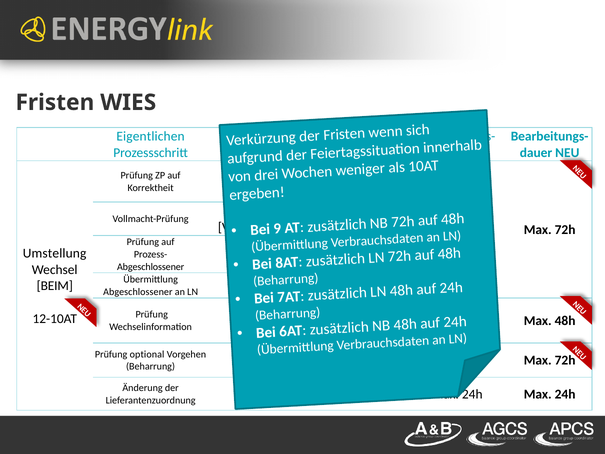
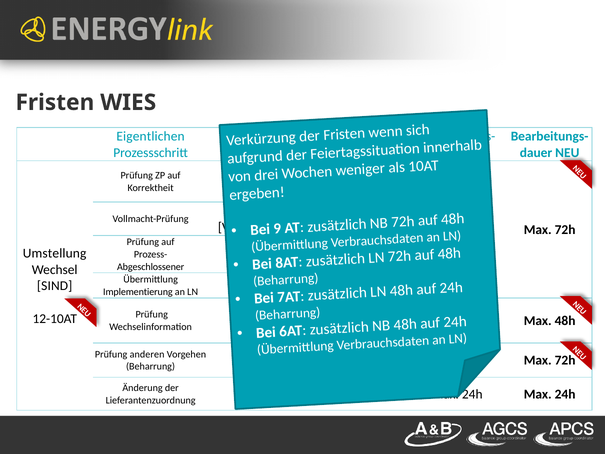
BEIM: BEIM -> SIND (55, 286)
Abgeschlossener: Abgeschlossener -> Implementierung (138, 292)
optional: optional -> anderen (147, 354)
